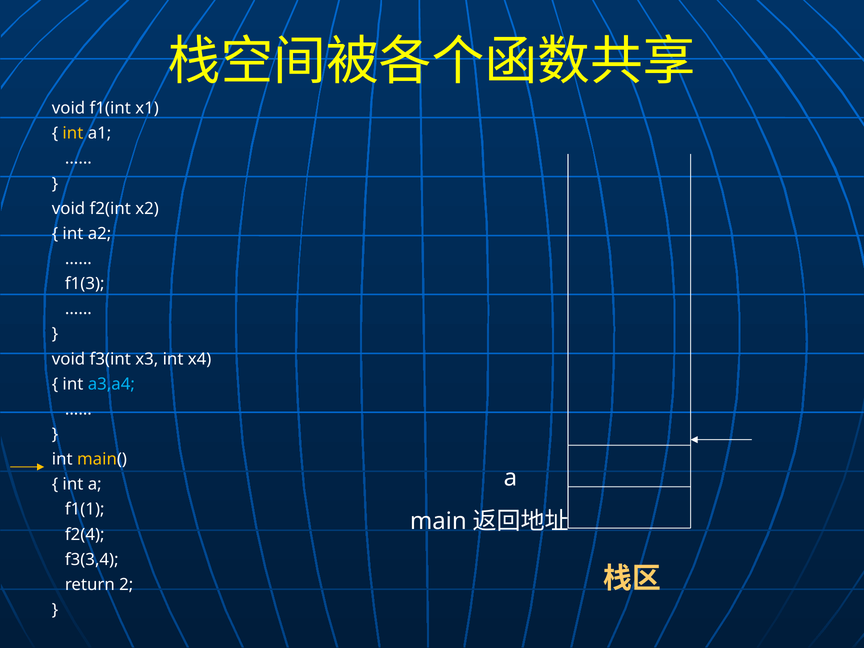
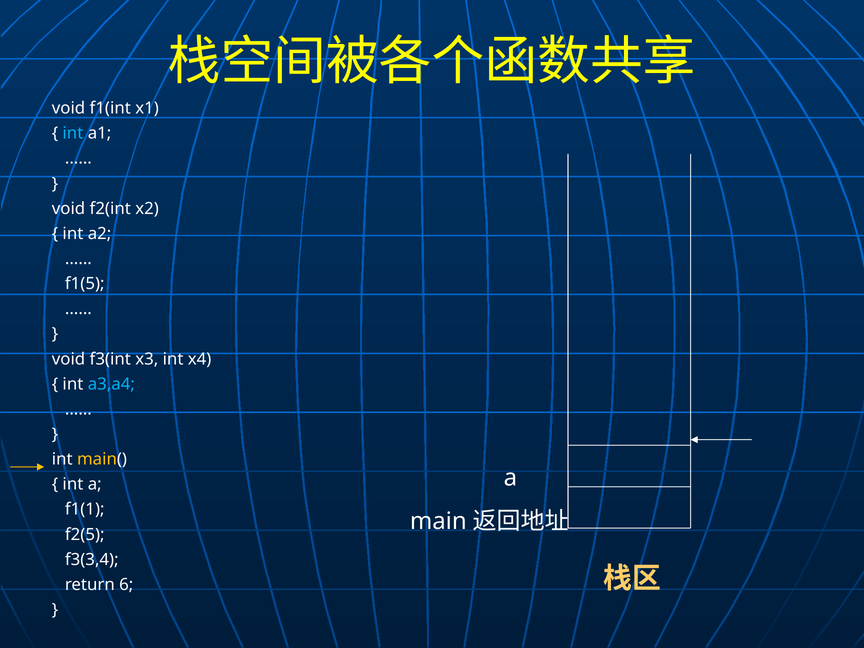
int colour: yellow -> light blue (73, 133)
f1(3: f1(3 -> f1(5 (85, 284)
f2(4: f2(4 -> f2(5 (85, 534)
2: 2 -> 6 (126, 585)
